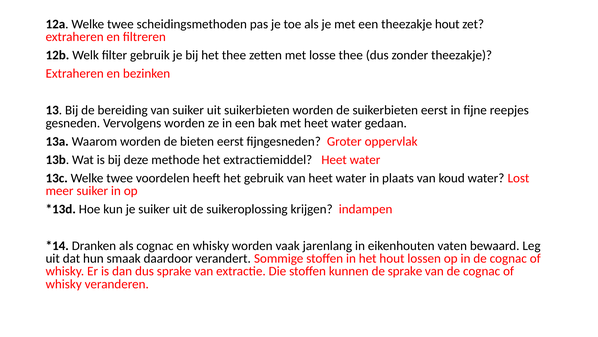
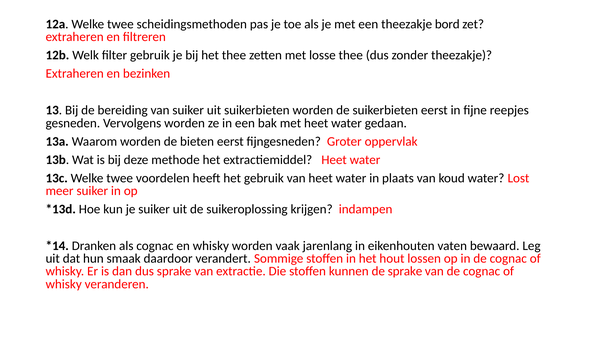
theezakje hout: hout -> bord (447, 24)
